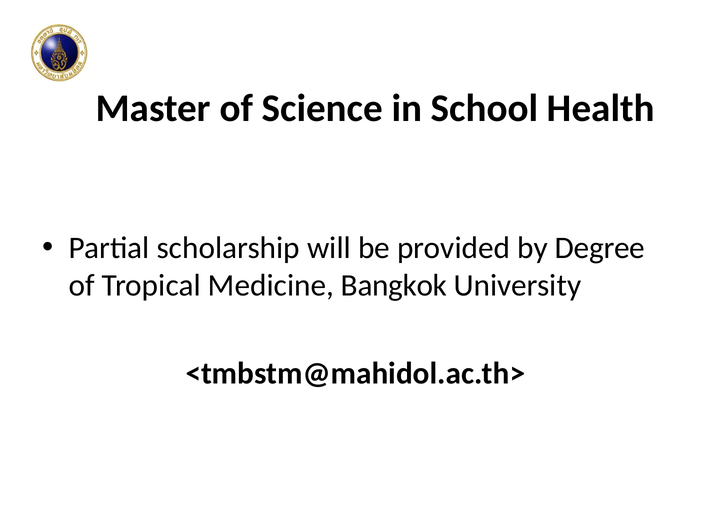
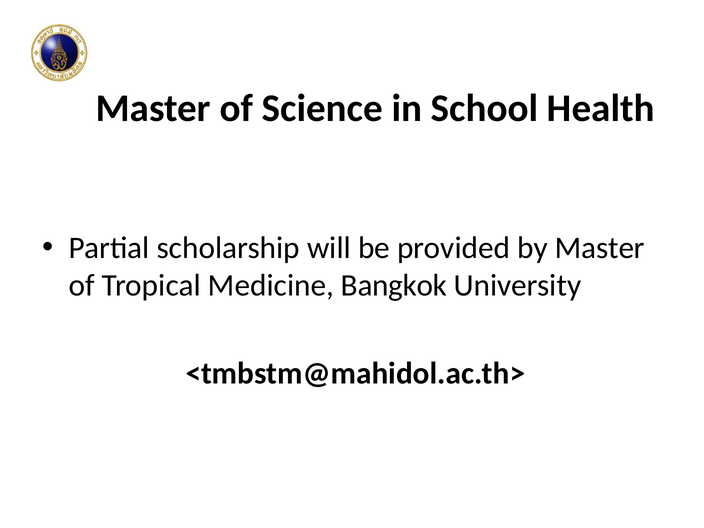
by Degree: Degree -> Master (600, 248)
